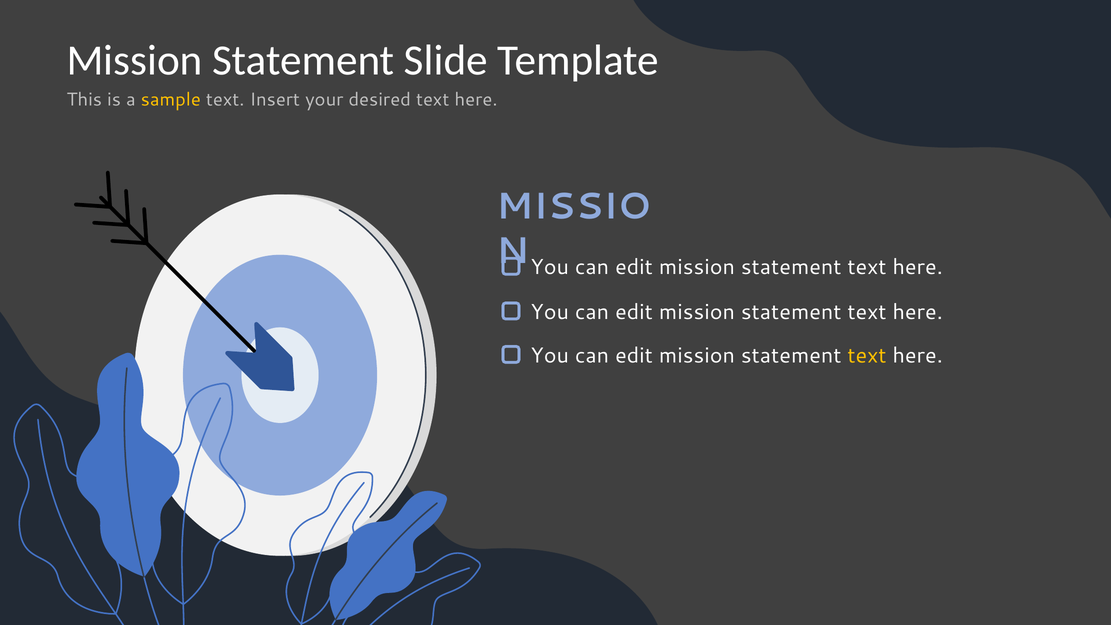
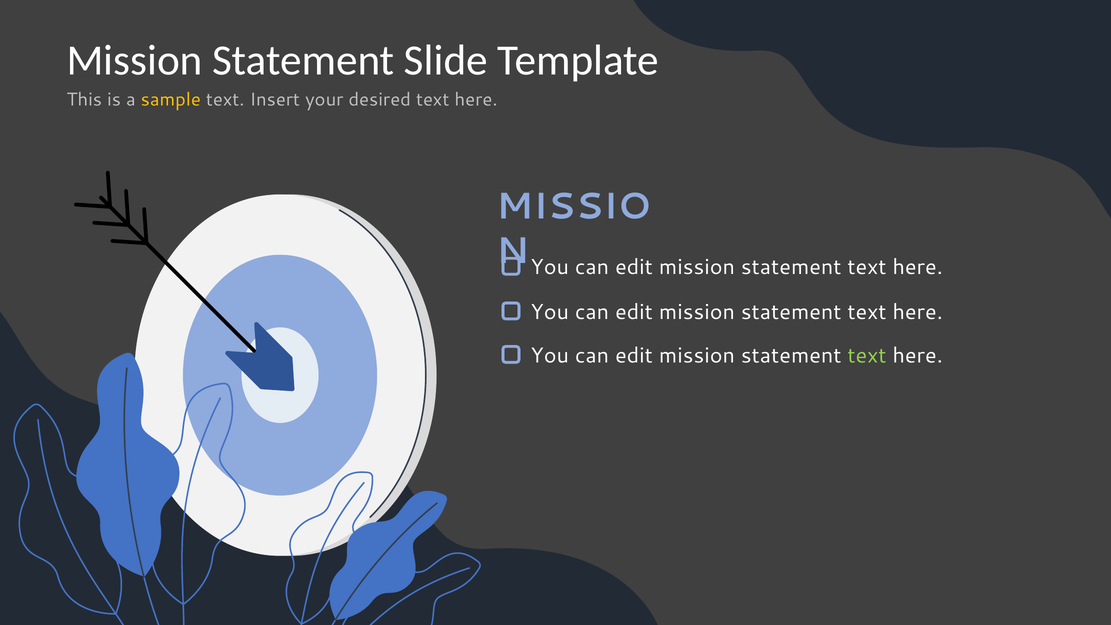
text colour: yellow -> light green (867, 356)
